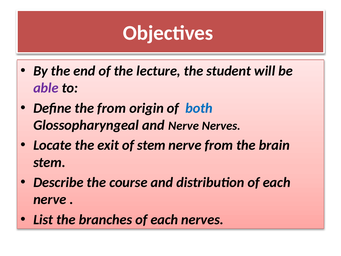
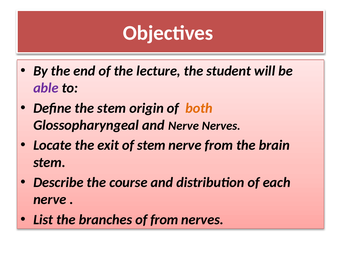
the from: from -> stem (112, 108)
both colour: blue -> orange (199, 108)
branches of each: each -> from (164, 219)
